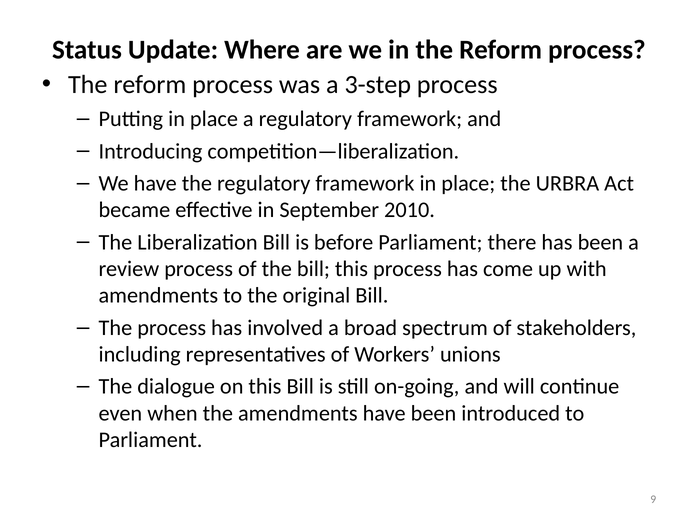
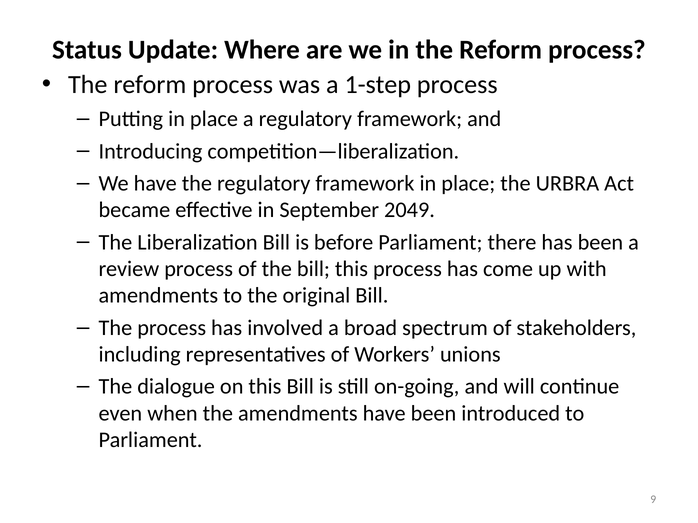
3-step: 3-step -> 1-step (378, 85)
2010: 2010 -> 2049 (410, 210)
